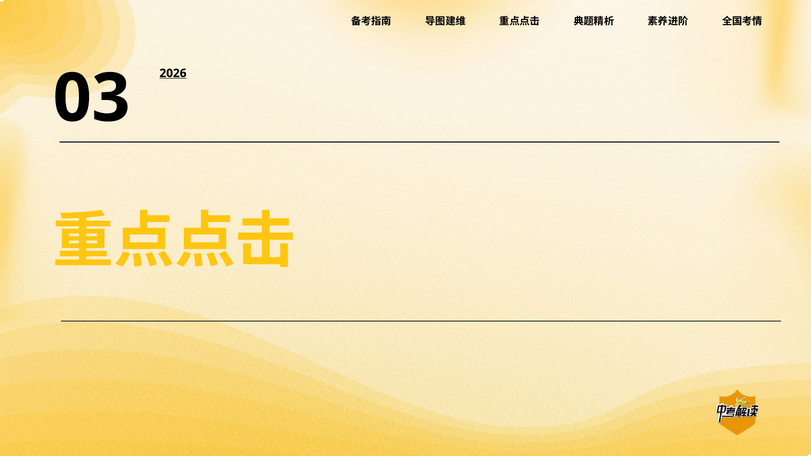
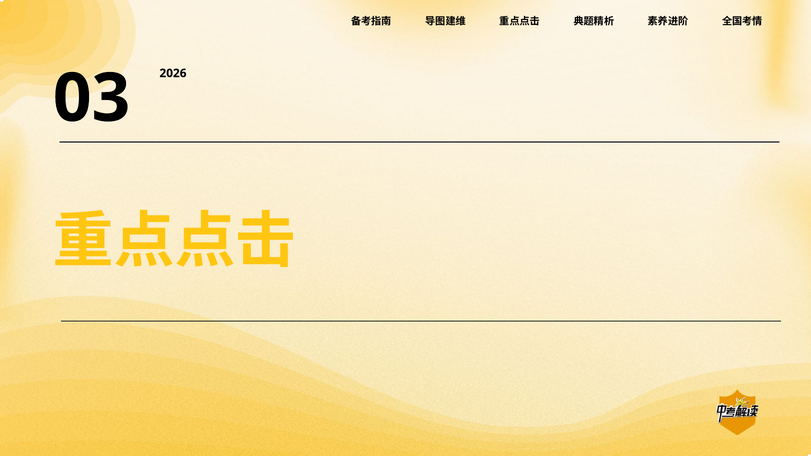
2026 underline: present -> none (173, 73)
